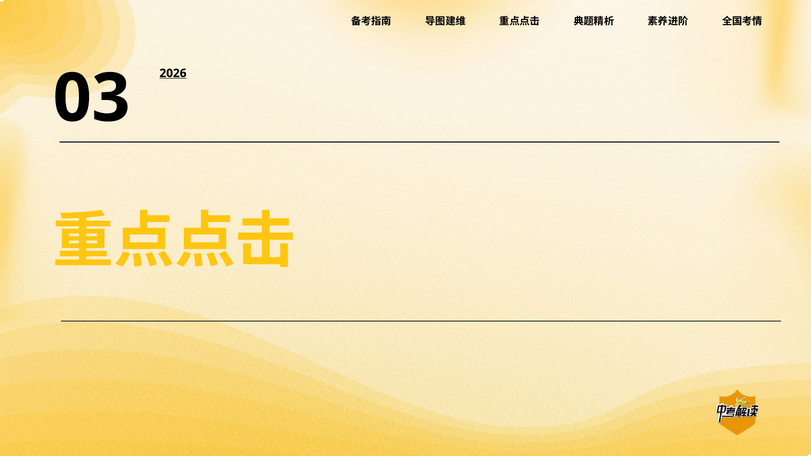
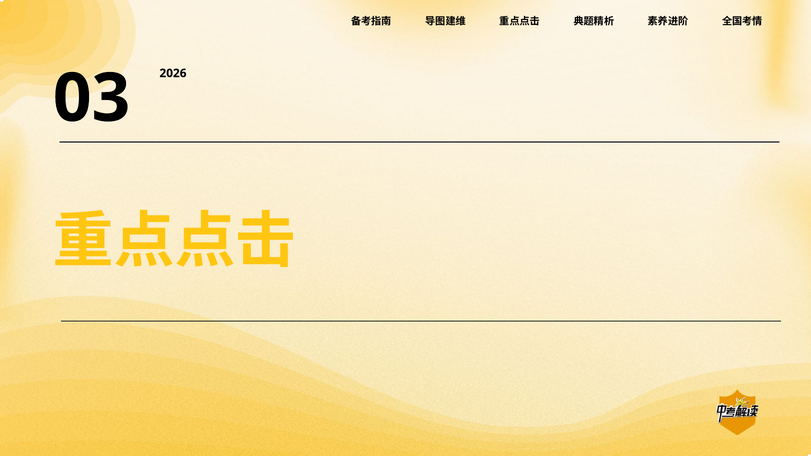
2026 underline: present -> none (173, 73)
